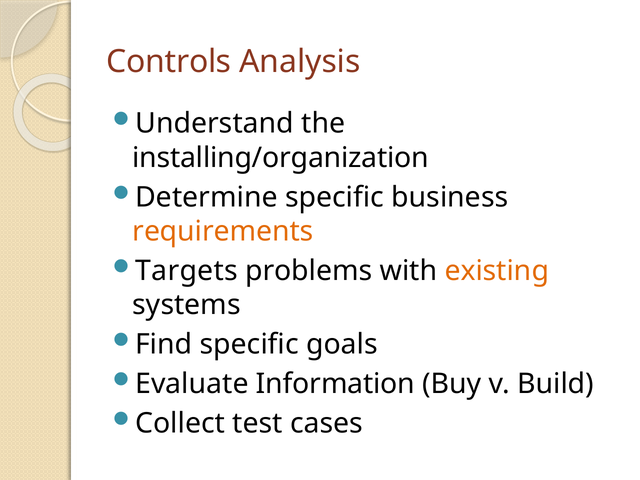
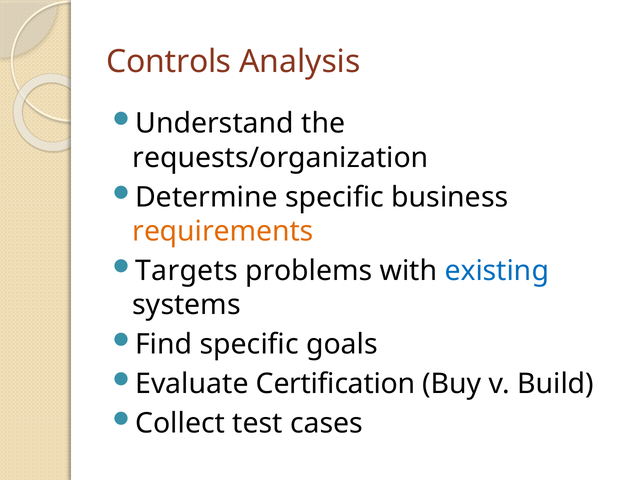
installing/organization: installing/organization -> requests/organization (280, 158)
existing colour: orange -> blue (497, 271)
Information: Information -> Certification (336, 384)
